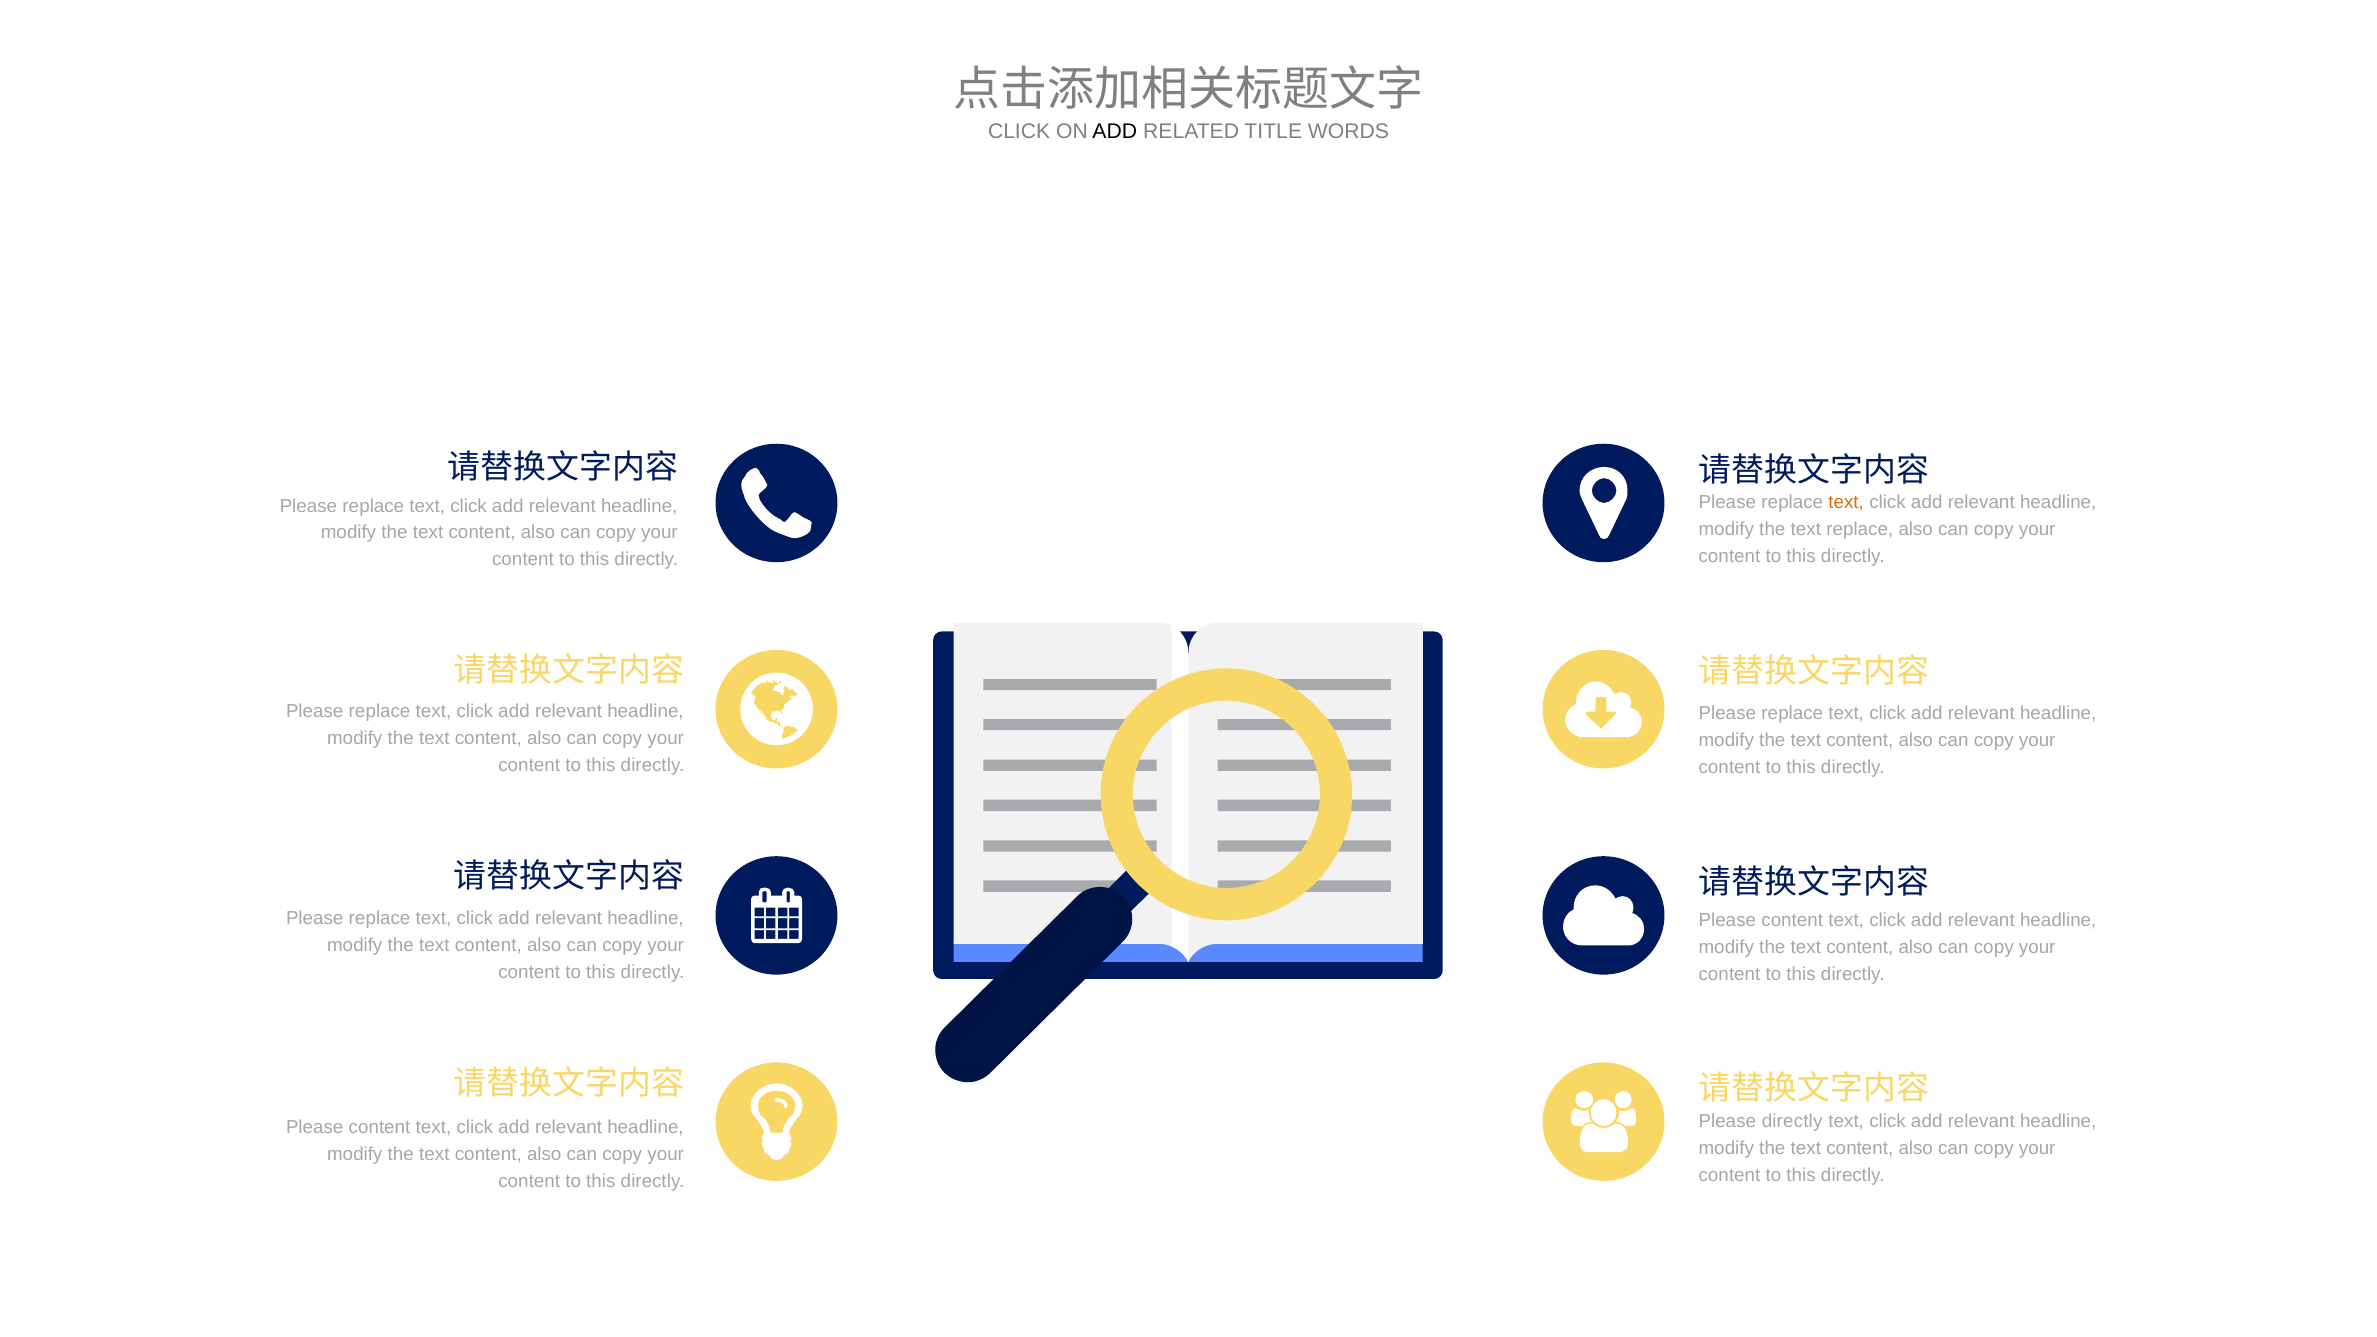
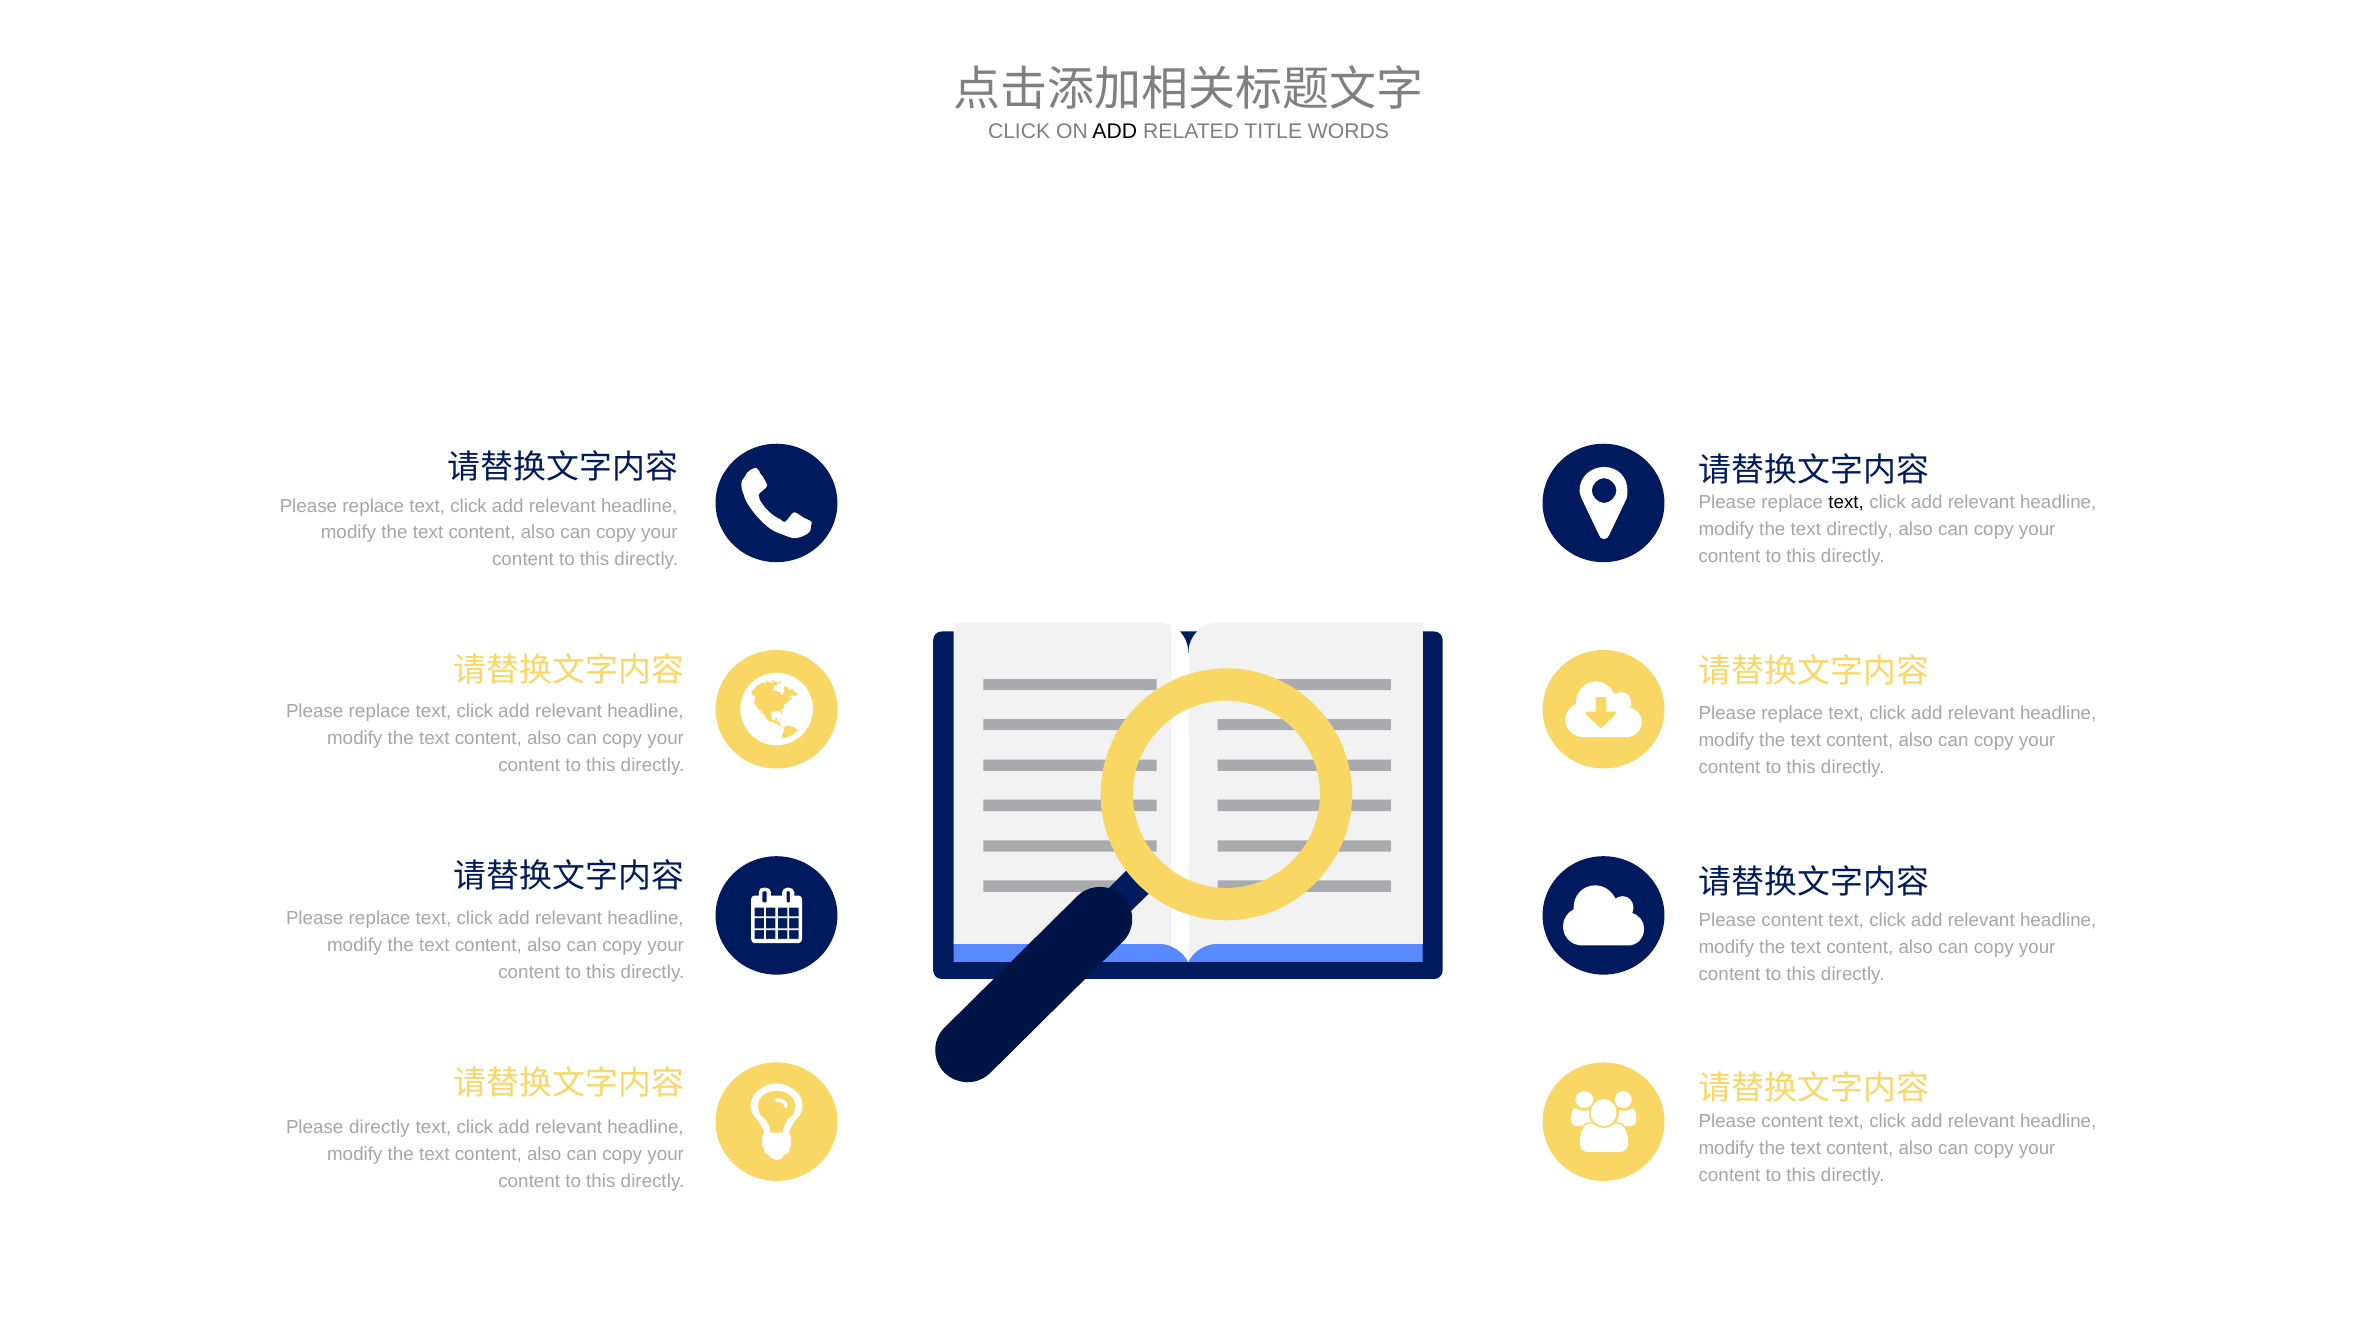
text colour: orange -> black (1846, 503)
text replace: replace -> directly (1860, 530)
directly: directly -> content (1792, 1121)
content: content -> directly (379, 1127)
